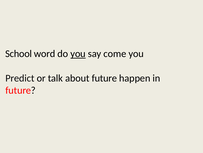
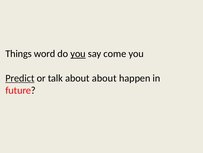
School: School -> Things (19, 53)
Predict underline: none -> present (20, 78)
about future: future -> about (104, 78)
